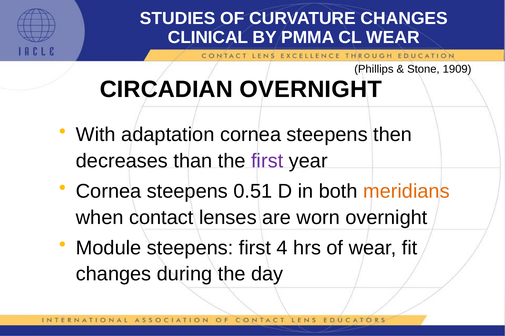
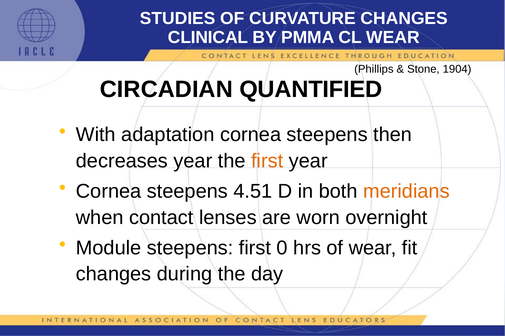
1909: 1909 -> 1904 (457, 69)
CIRCADIAN OVERNIGHT: OVERNIGHT -> QUANTIFIED (311, 89)
decreases than: than -> year (193, 161)
first colour: purple -> orange (267, 161)
0.51: 0.51 -> 4.51 (253, 192)
4: 4 -> 0 (282, 248)
